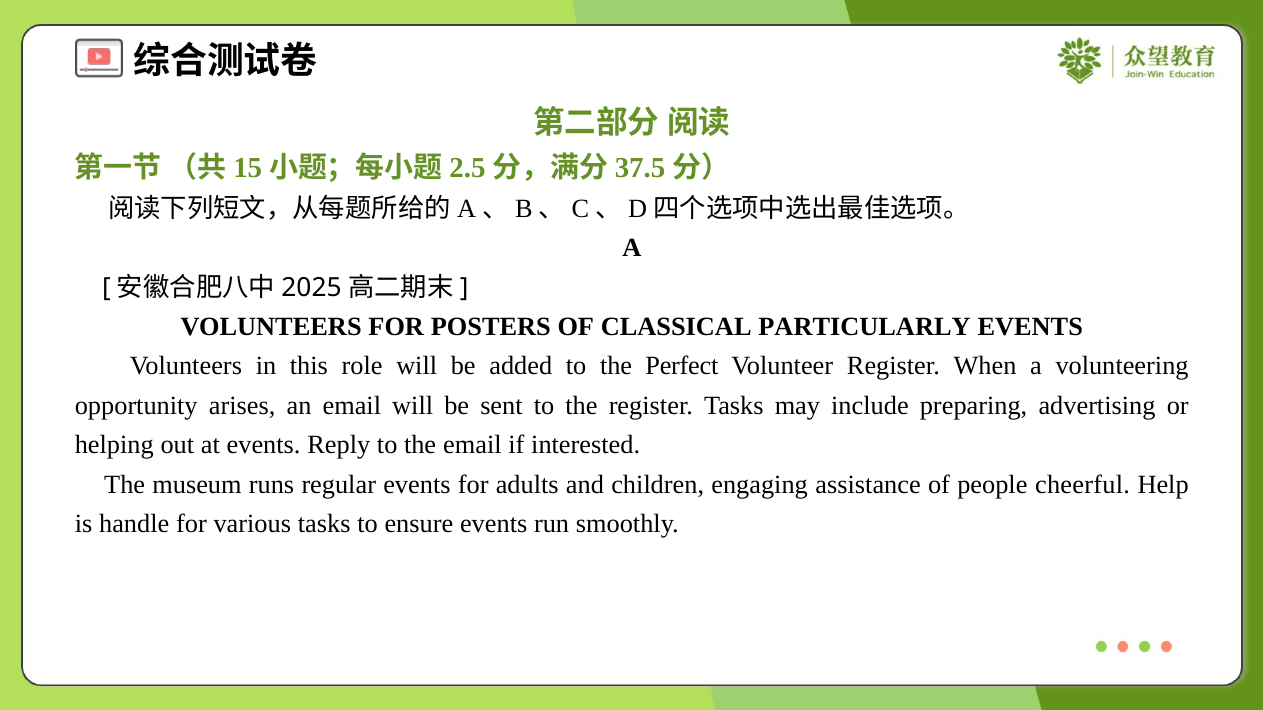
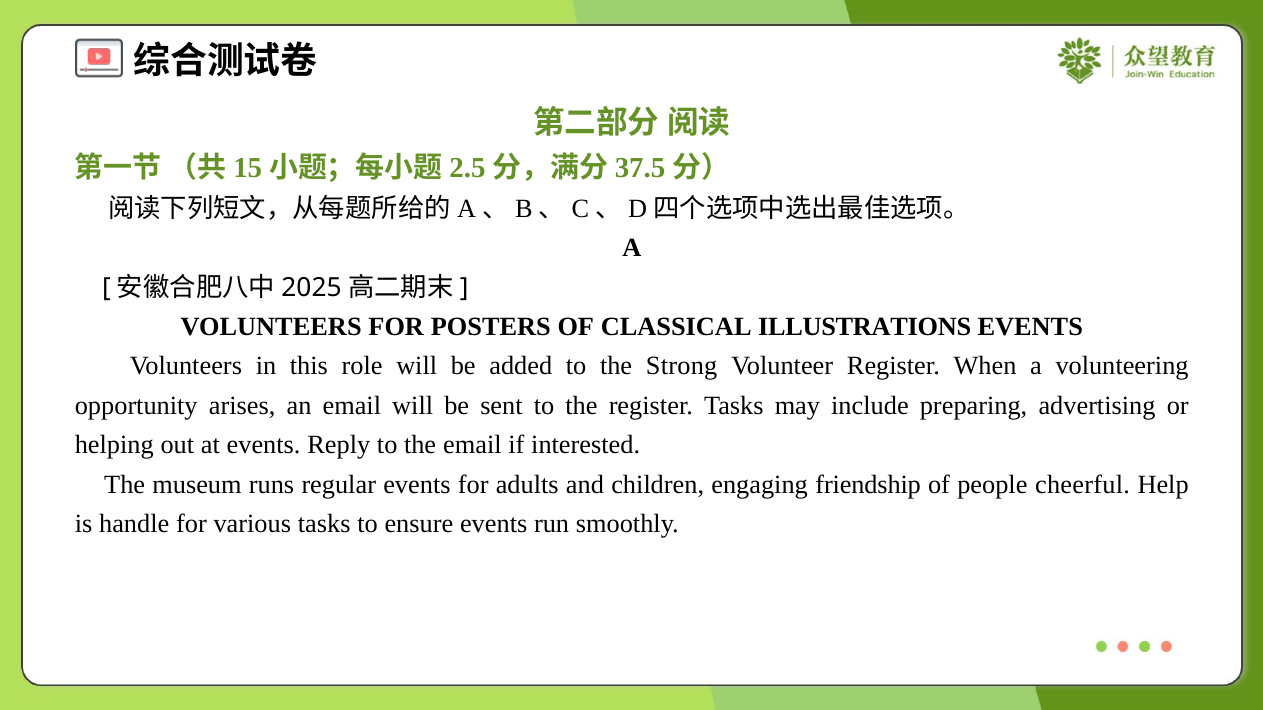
PARTICULARLY: PARTICULARLY -> ILLUSTRATIONS (865, 327)
Perfect: Perfect -> Strong (682, 366)
assistance: assistance -> friendship (868, 485)
